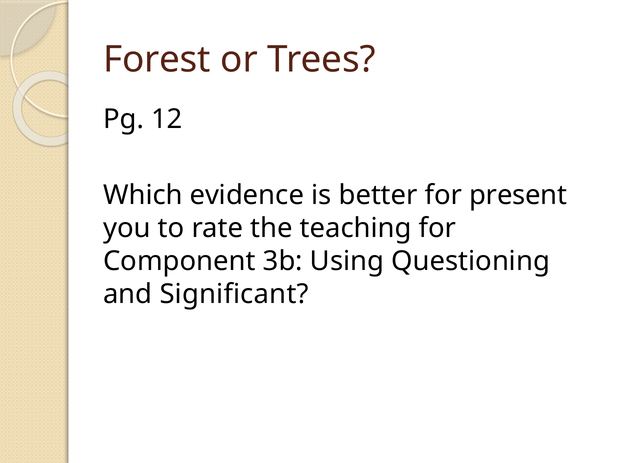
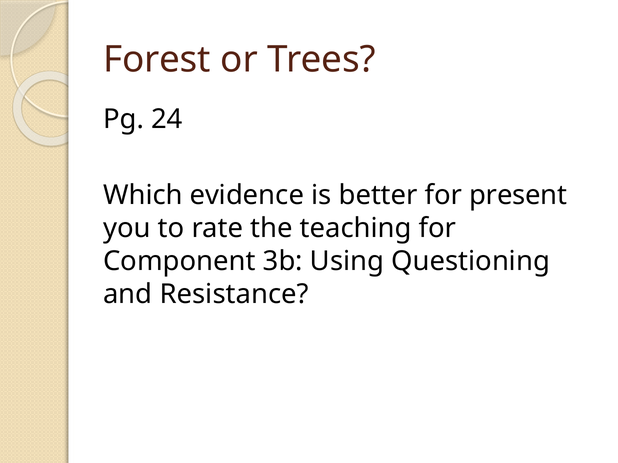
12: 12 -> 24 (167, 119)
Significant: Significant -> Resistance (234, 294)
